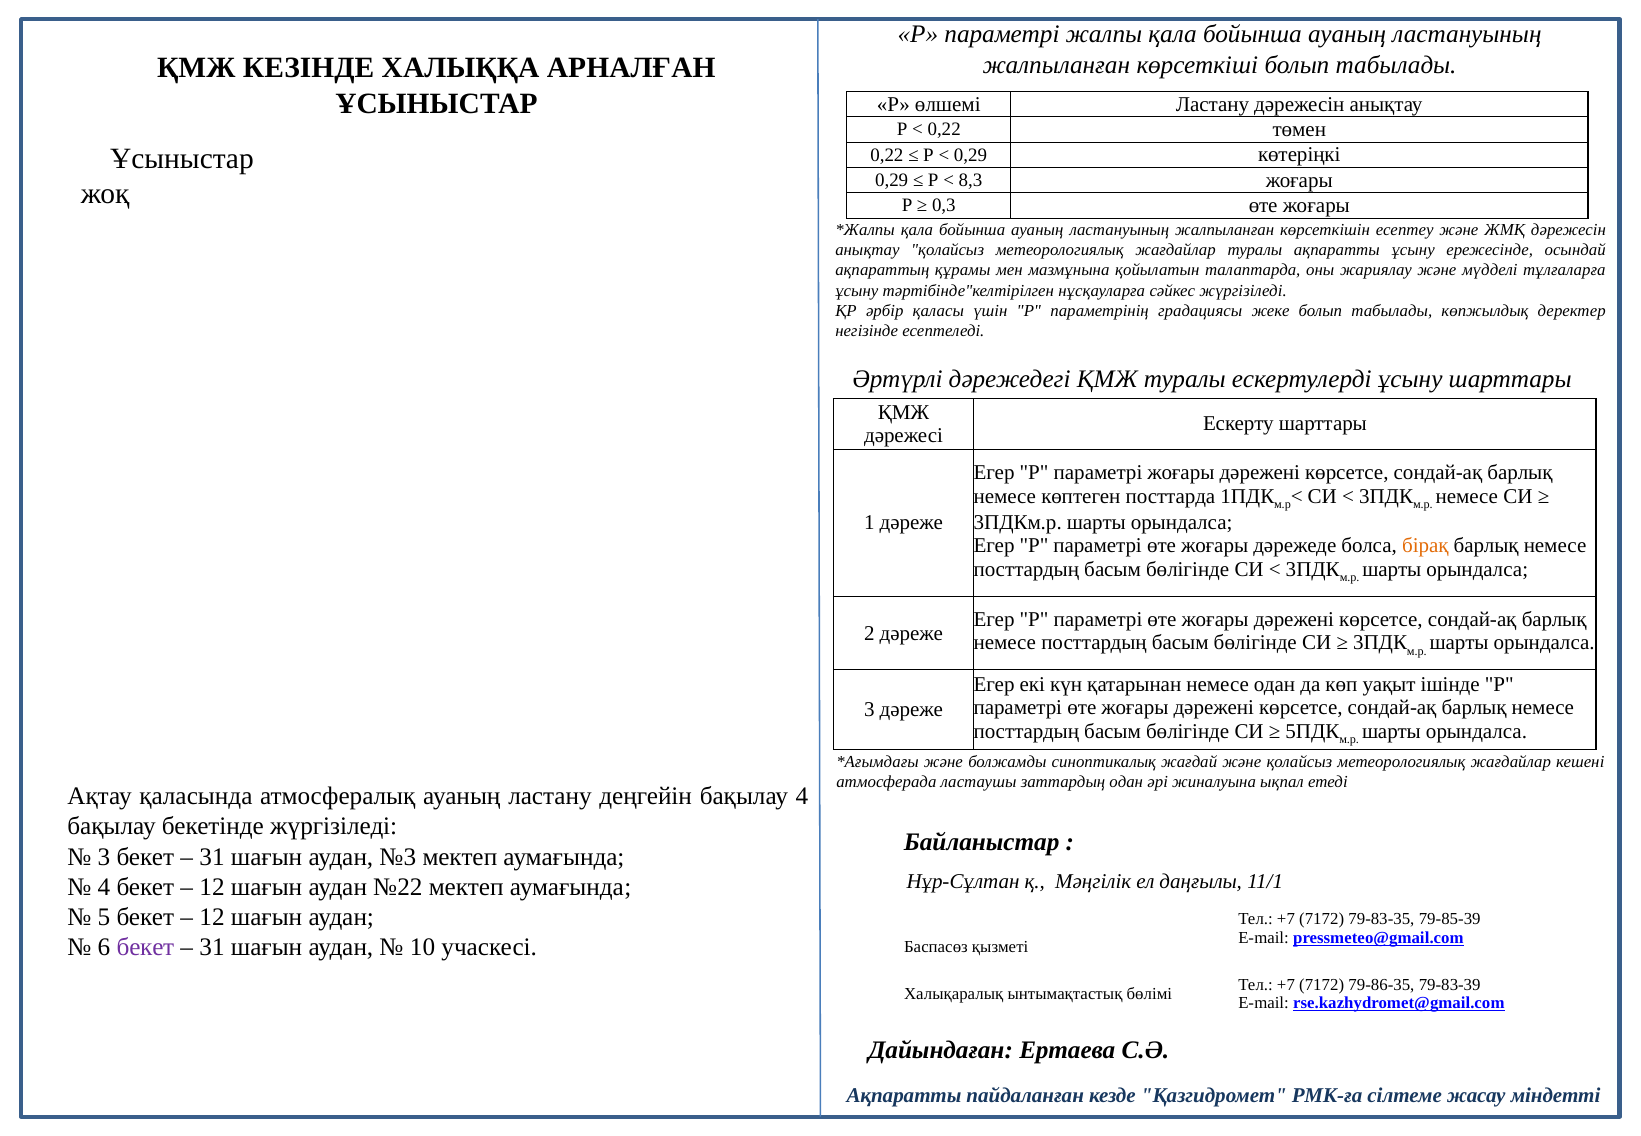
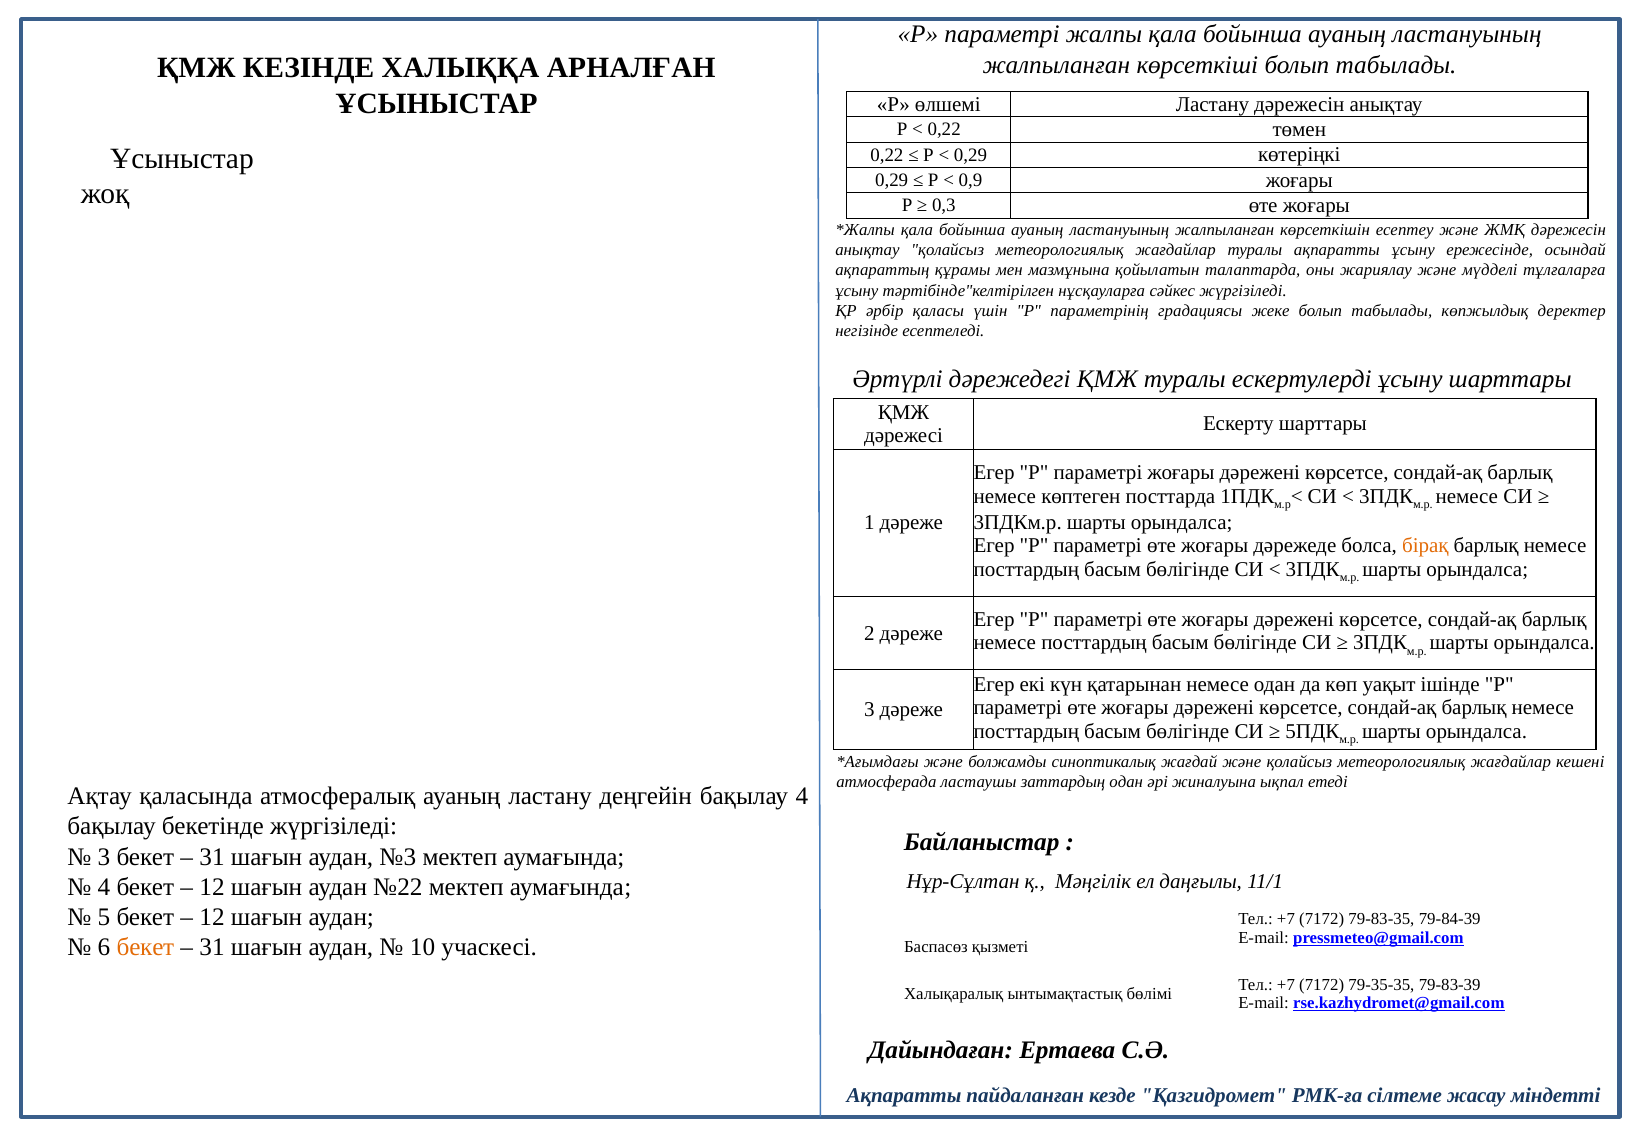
8,3: 8,3 -> 0,9 (971, 180)
79-85-39: 79-85-39 -> 79-84-39 (1450, 919)
бекет colour: purple -> orange (145, 948)
79-86-35: 79-86-35 -> 79-35-35 (1381, 985)
